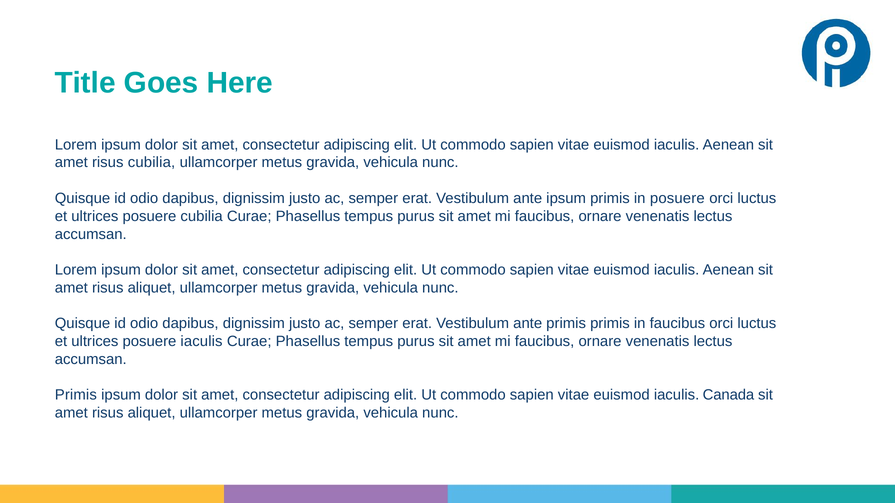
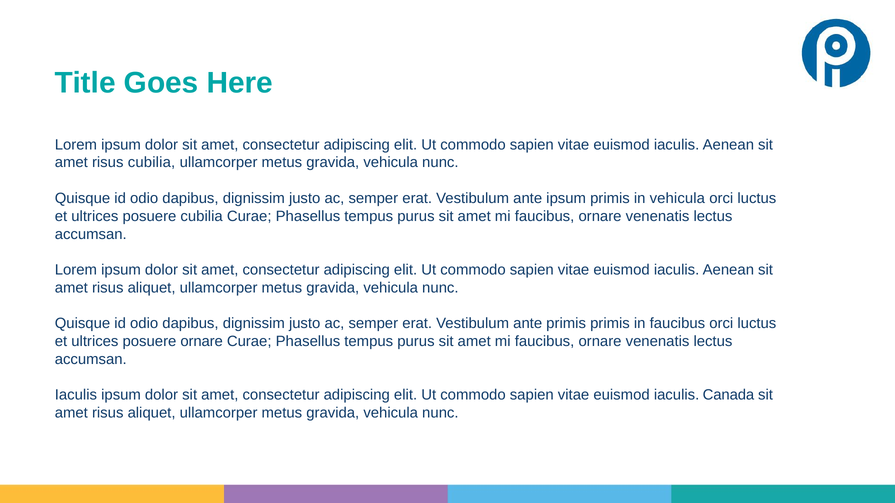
in posuere: posuere -> vehicula (677, 198)
posuere iaculis: iaculis -> ornare (202, 342)
Primis: Primis -> Iaculis (76, 395)
